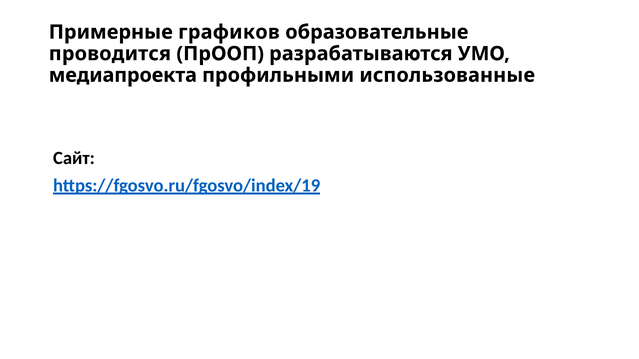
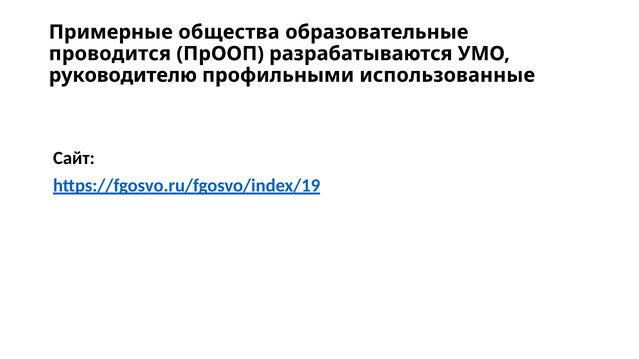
графиков: графиков -> общества (229, 32)
медиапроекта: медиапроекта -> руководителю (123, 75)
